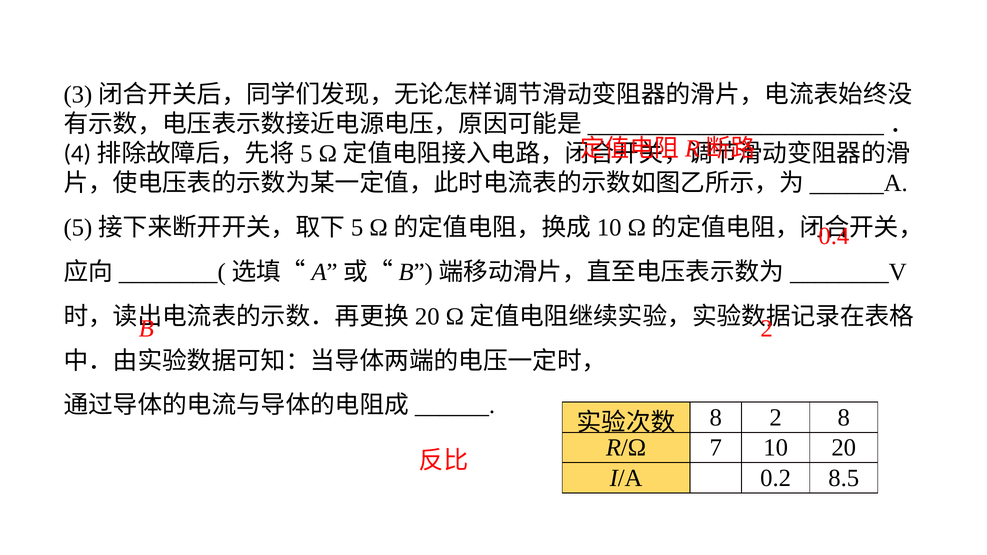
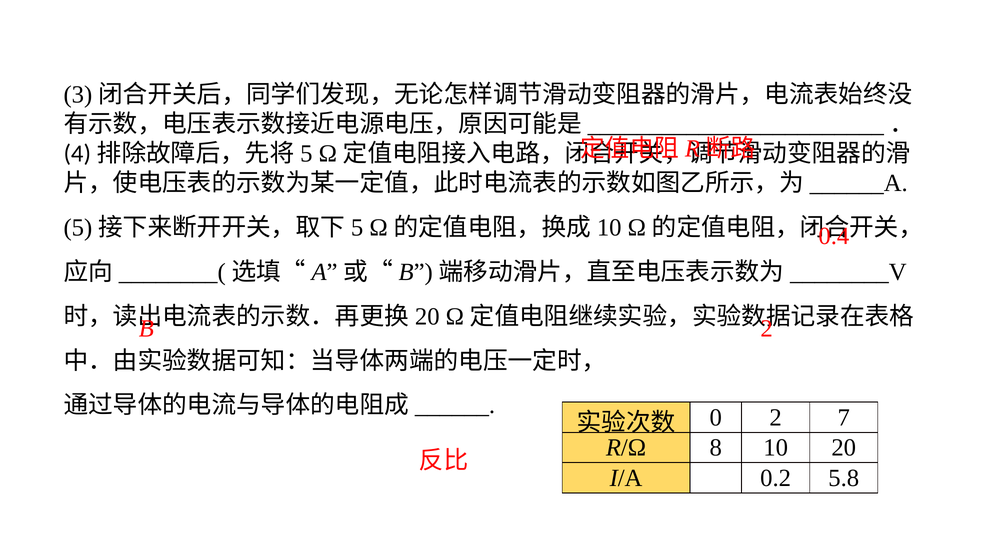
8: 8 -> 0 (716, 417)
2 8: 8 -> 7 (844, 417)
7: 7 -> 8 (716, 448)
8.5: 8.5 -> 5.8 (844, 478)
